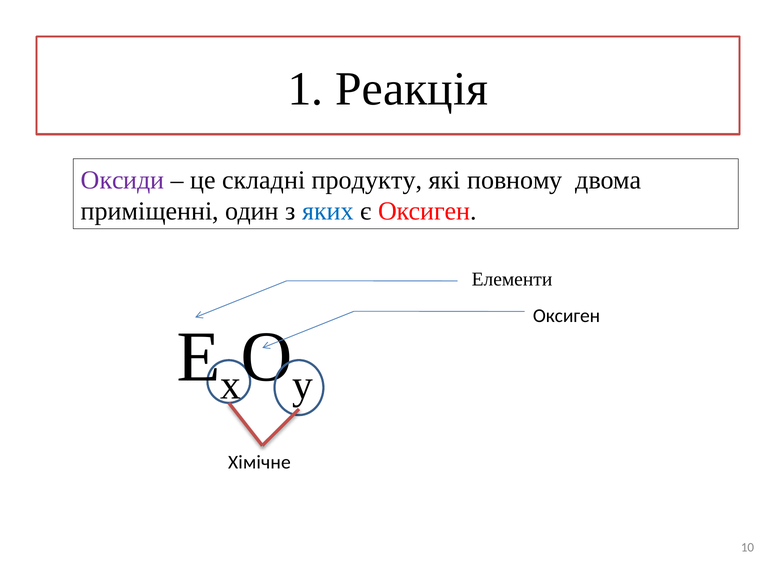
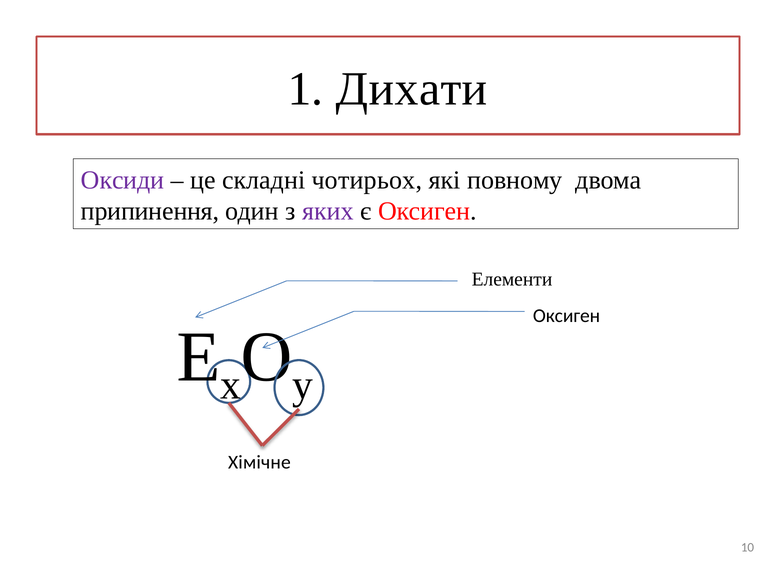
Реакція: Реакція -> Дихати (412, 89)
продукту: продукту -> чотирьох (367, 180)
приміщенні: приміщенні -> припинення (150, 211)
яких colour: blue -> purple (328, 211)
